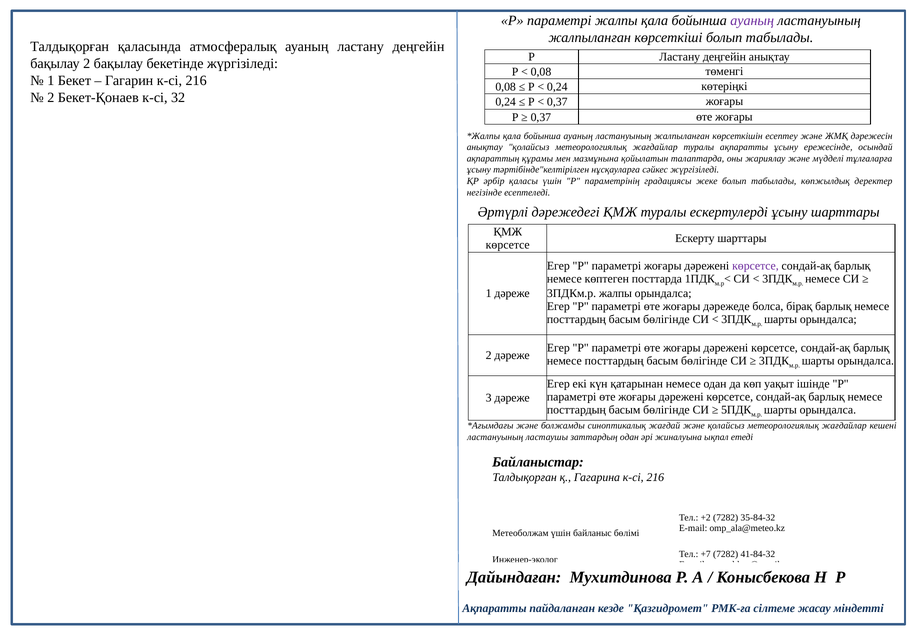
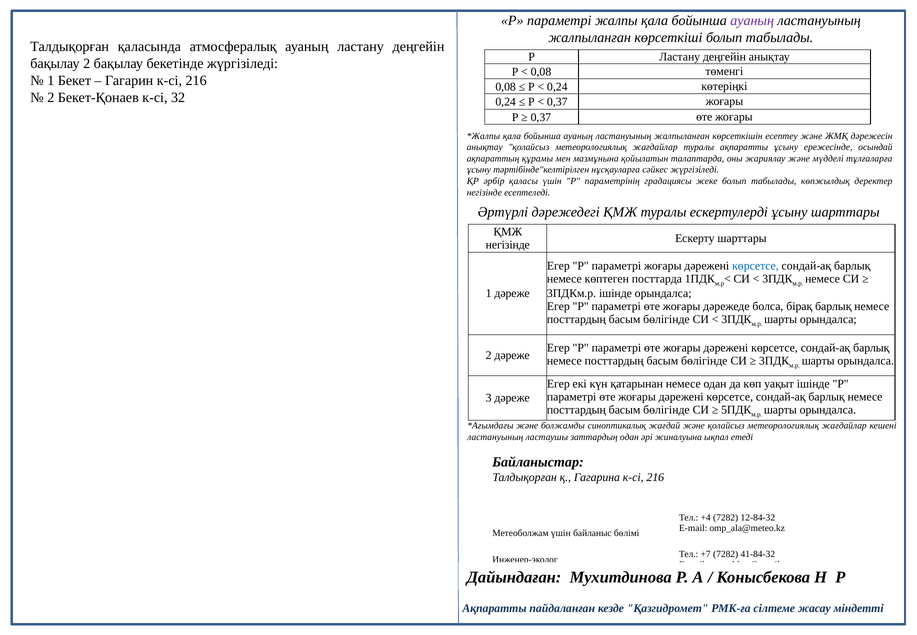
көрсетсе: көрсетсе -> негізінде (508, 245)
көрсетсе colour: purple -> blue (755, 266)
3ПДКм.р жалпы: жалпы -> ішінде (615, 294)
+2: +2 -> +4 (706, 518)
35-84-32: 35-84-32 -> 12-84-32 (758, 518)
